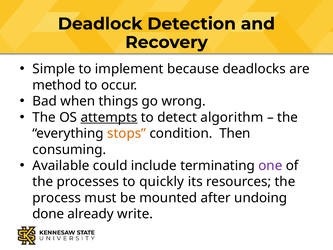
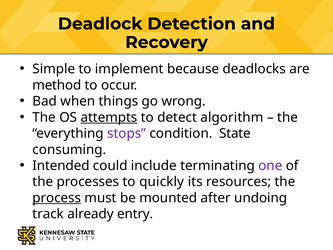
stops colour: orange -> purple (127, 133)
Then: Then -> State (235, 133)
Available: Available -> Intended (61, 166)
process underline: none -> present (57, 198)
done: done -> track (48, 214)
write: write -> entry (135, 214)
